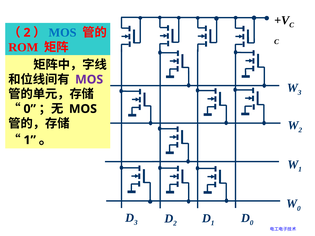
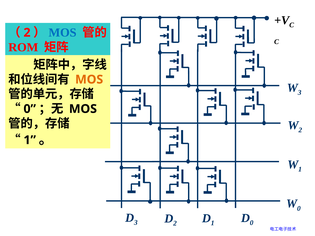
MOS colour: purple -> orange (89, 80)
